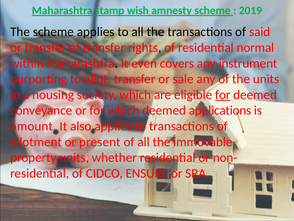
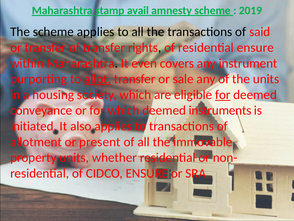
wish: wish -> avail (138, 11)
residential normal: normal -> ensure (255, 47)
allot underline: none -> present (98, 79)
applications: applications -> instruments (220, 110)
amount: amount -> initiated (33, 126)
